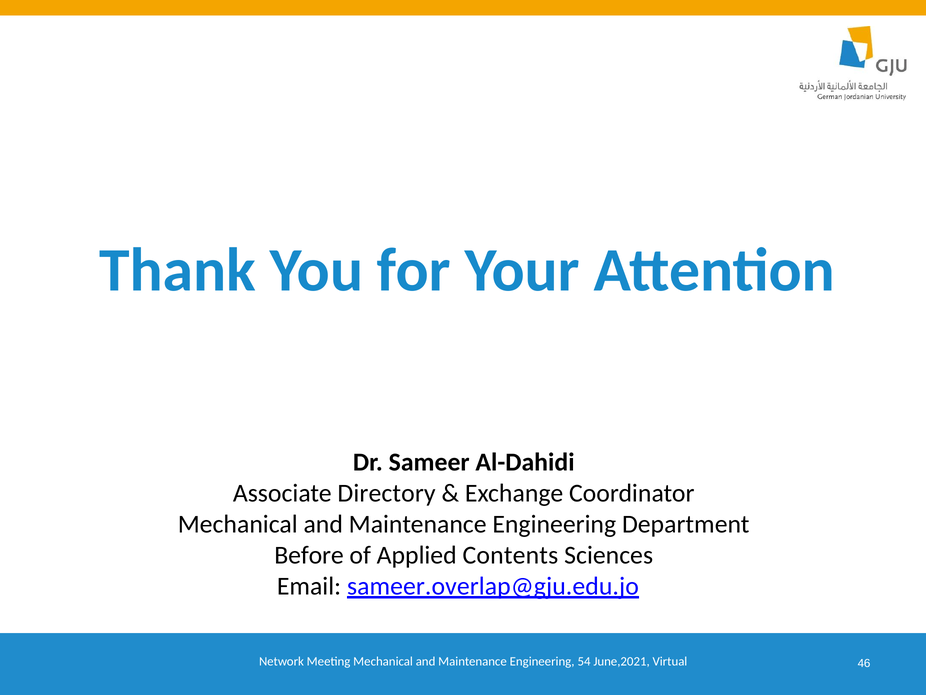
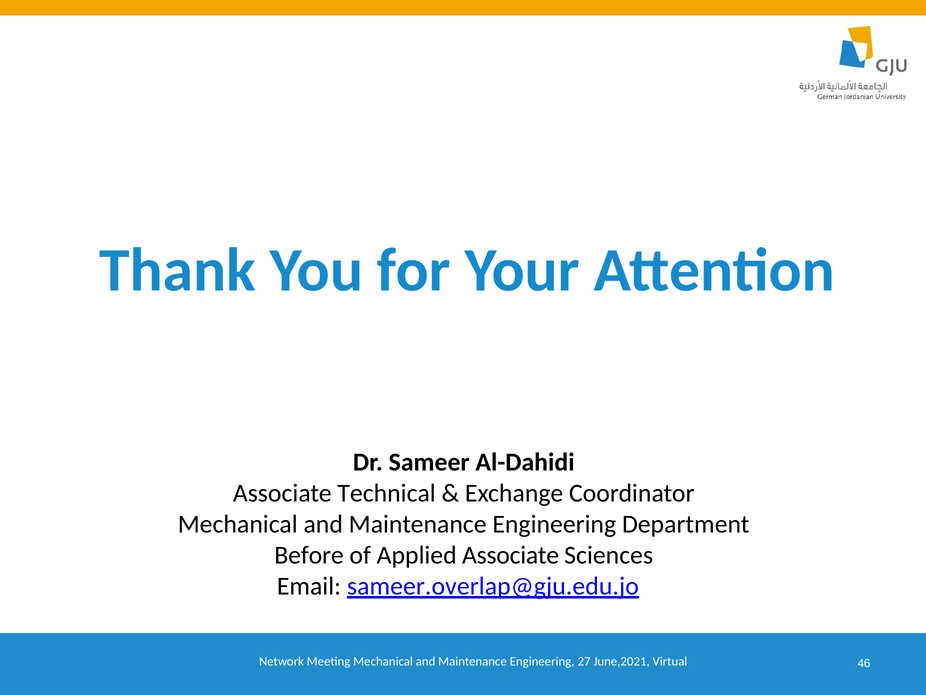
Directory: Directory -> Technical (387, 493)
Applied Contents: Contents -> Associate (511, 555)
54: 54 -> 27 (584, 661)
